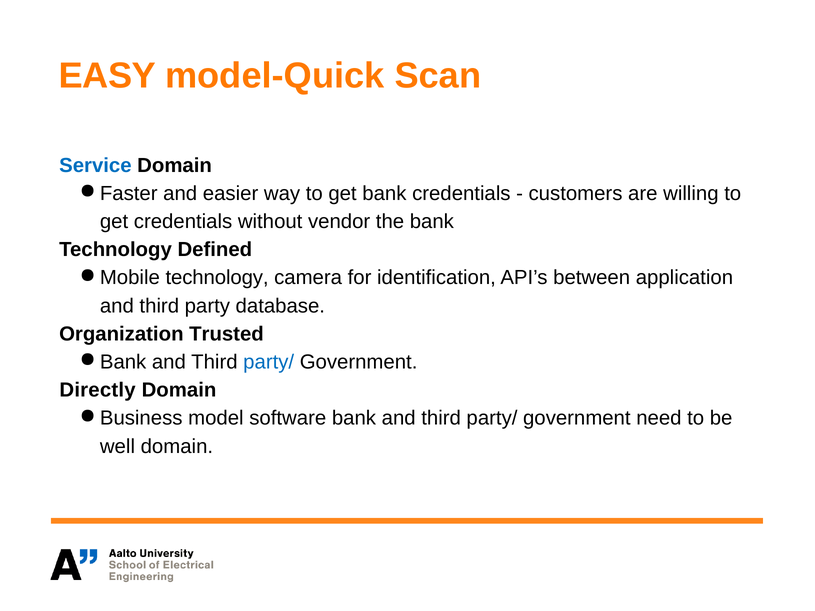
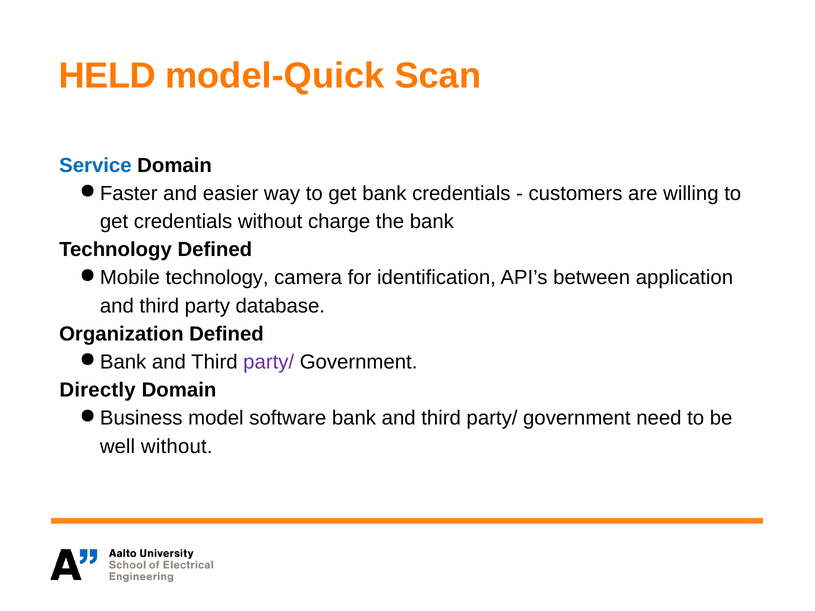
EASY: EASY -> HELD (107, 76)
vendor: vendor -> charge (339, 222)
Organization Trusted: Trusted -> Defined (226, 334)
party/ colour: blue -> purple (269, 362)
well domain: domain -> without (177, 446)
